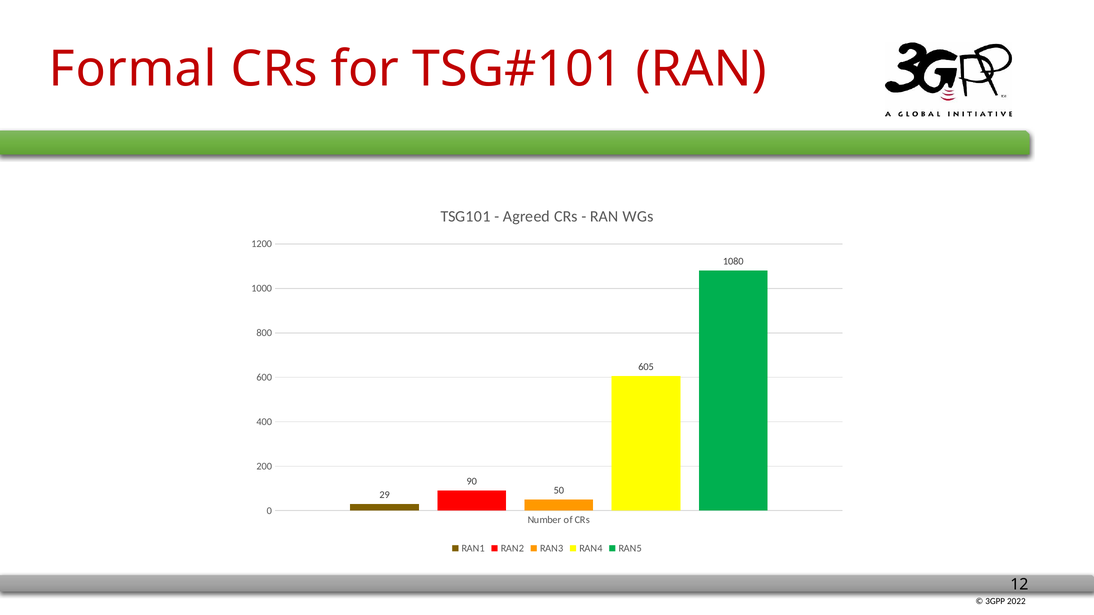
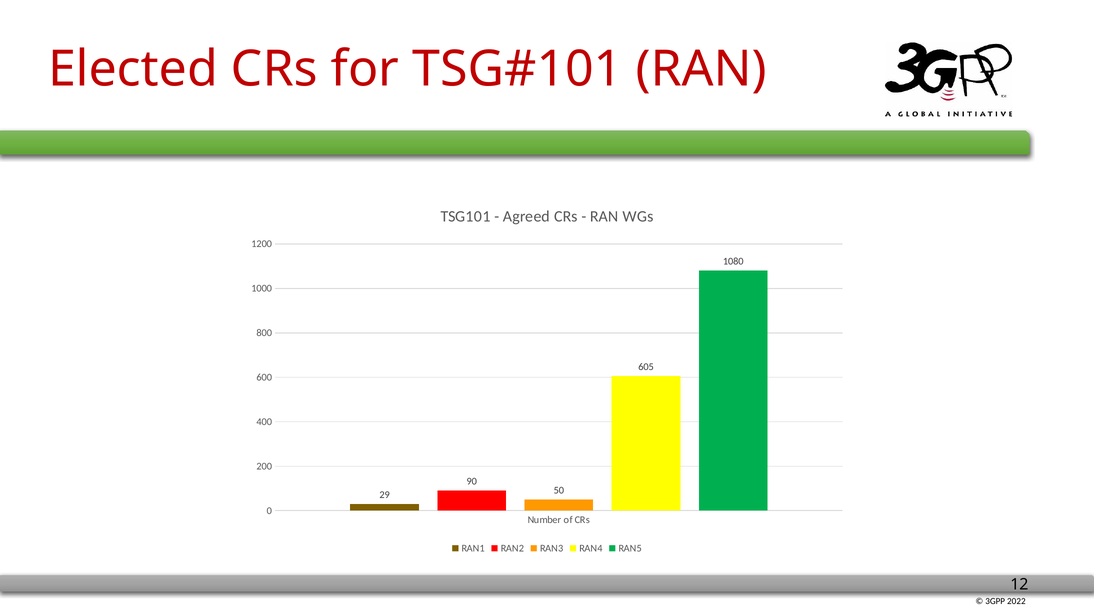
Formal: Formal -> Elected (133, 69)
